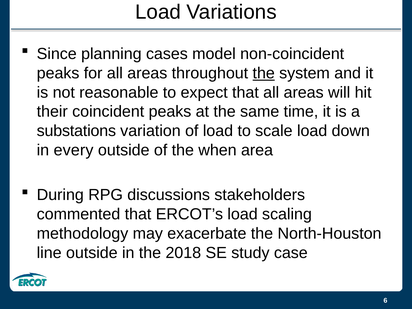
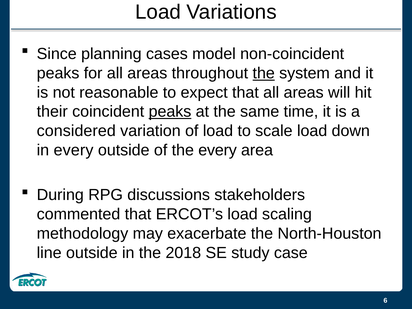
peaks underline: none -> present (170, 112)
substations: substations -> considered (76, 131)
the when: when -> every (218, 150)
